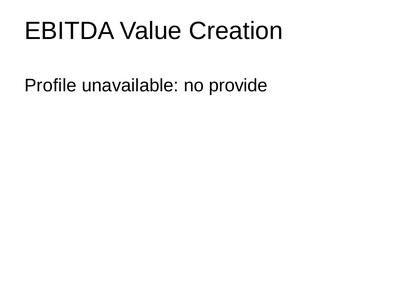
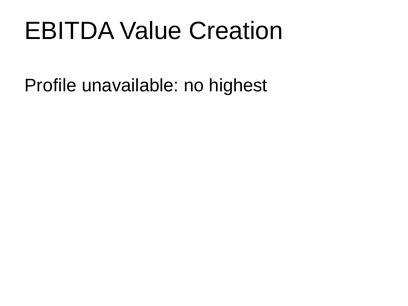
provide: provide -> highest (238, 86)
